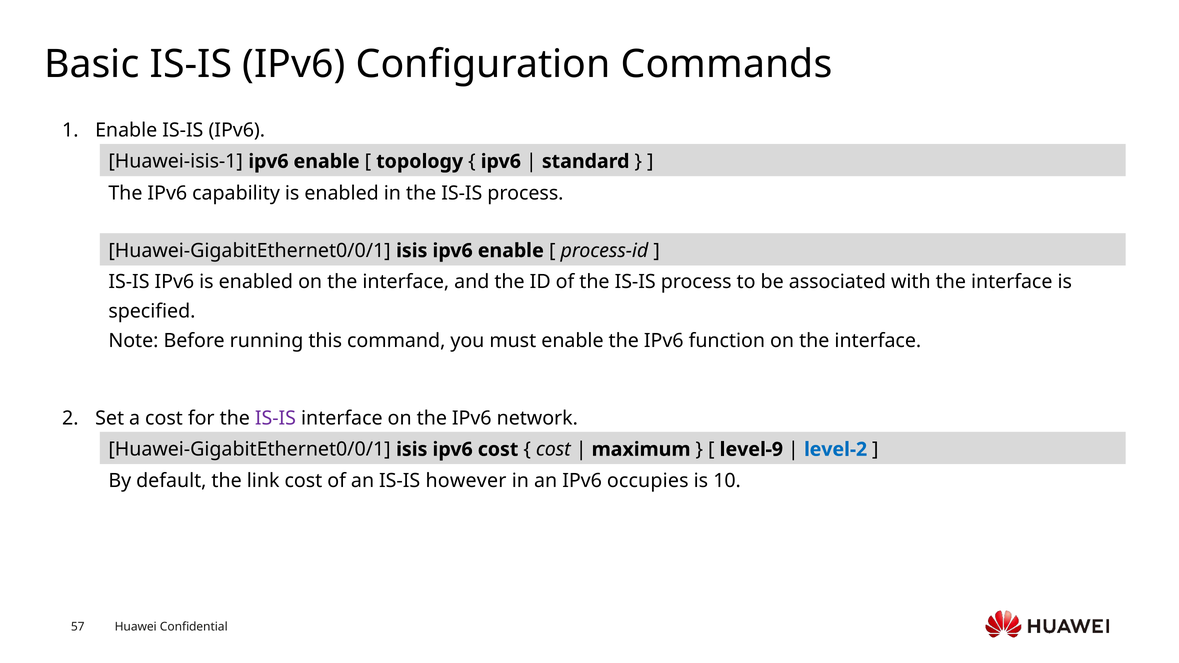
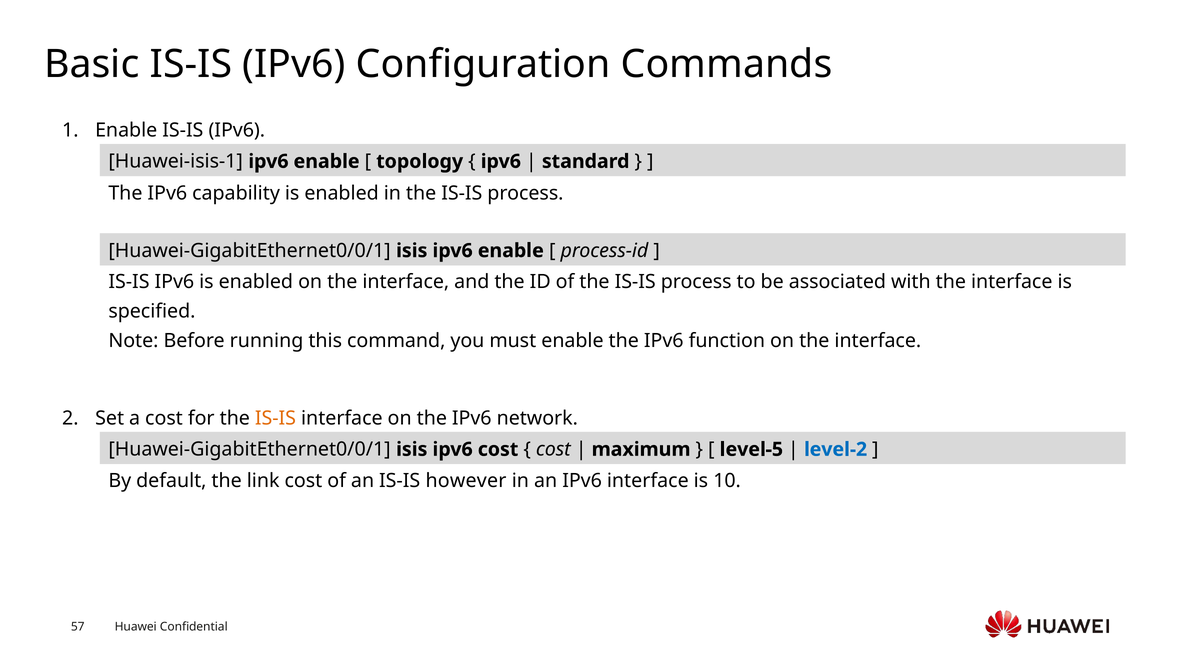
IS-IS colour: purple -> orange (275, 418)
level-9: level-9 -> level-5 (751, 449)
IPv6 occupies: occupies -> interface (648, 481)
